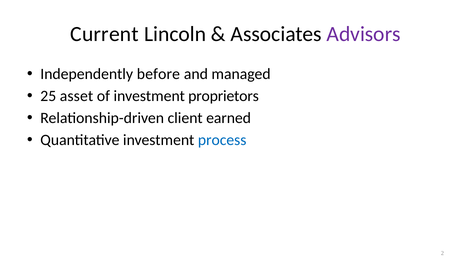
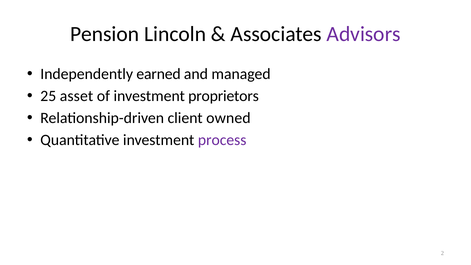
Current: Current -> Pension (105, 34)
before: before -> earned (159, 74)
earned: earned -> owned (228, 118)
process colour: blue -> purple (222, 140)
